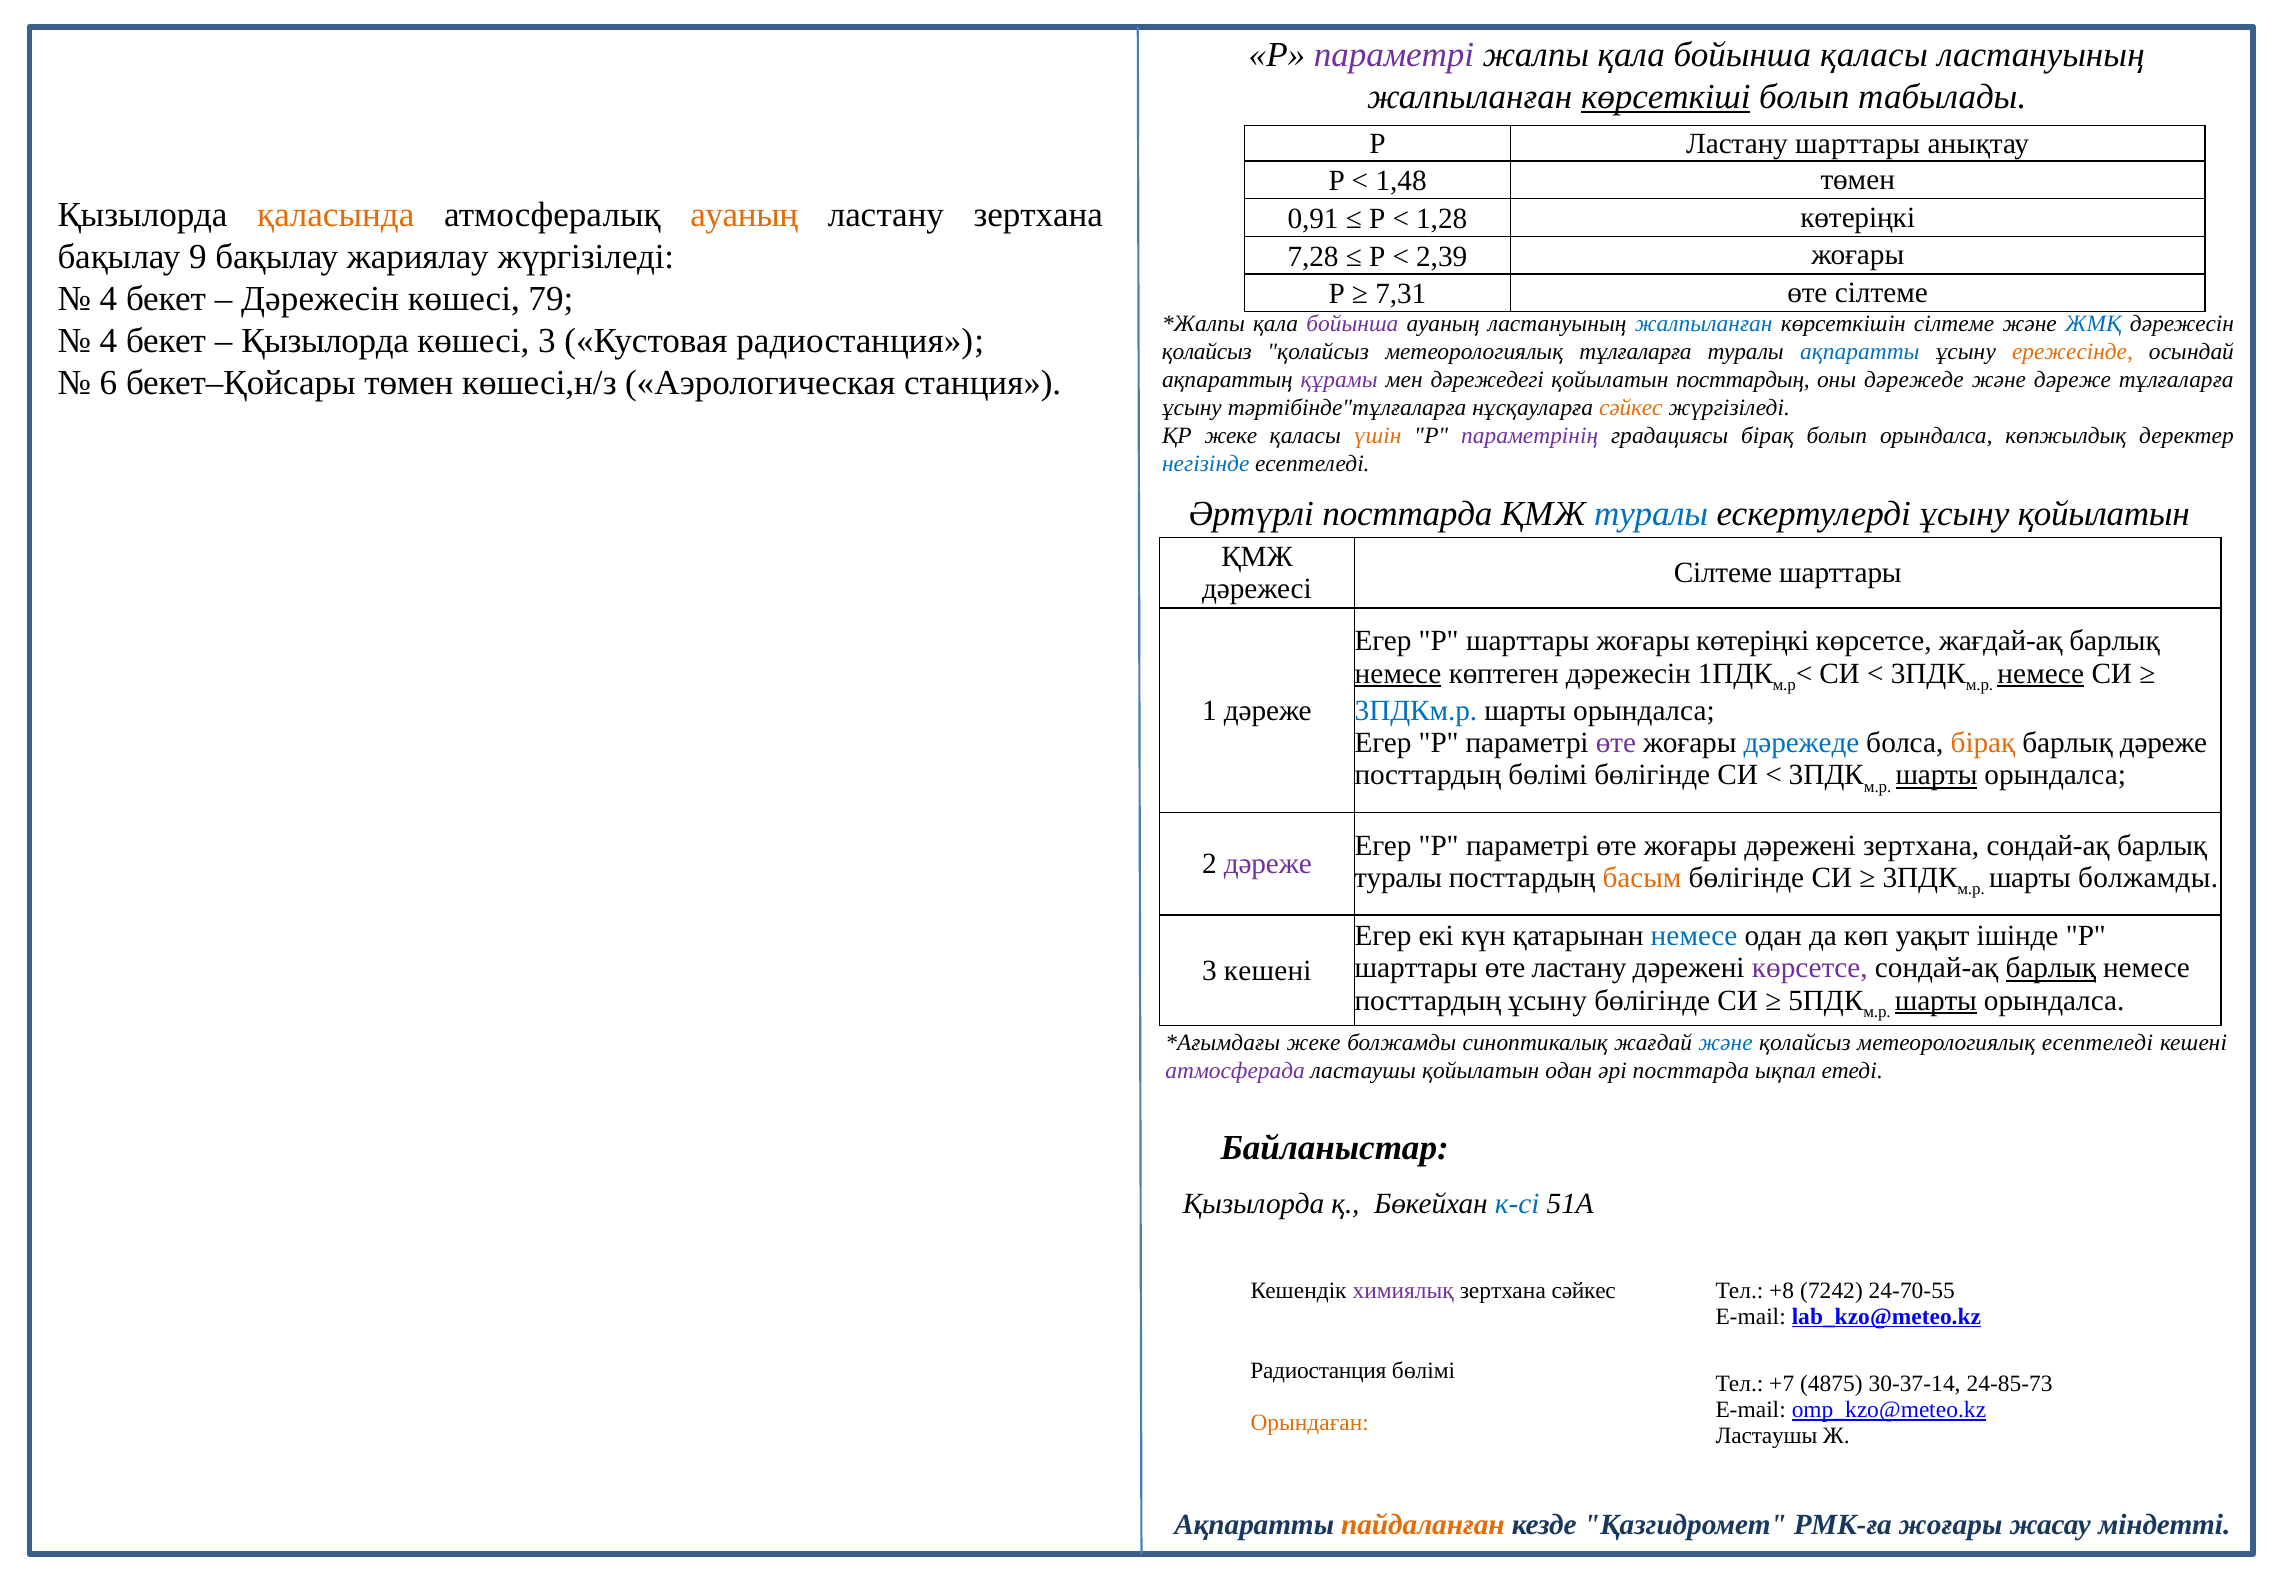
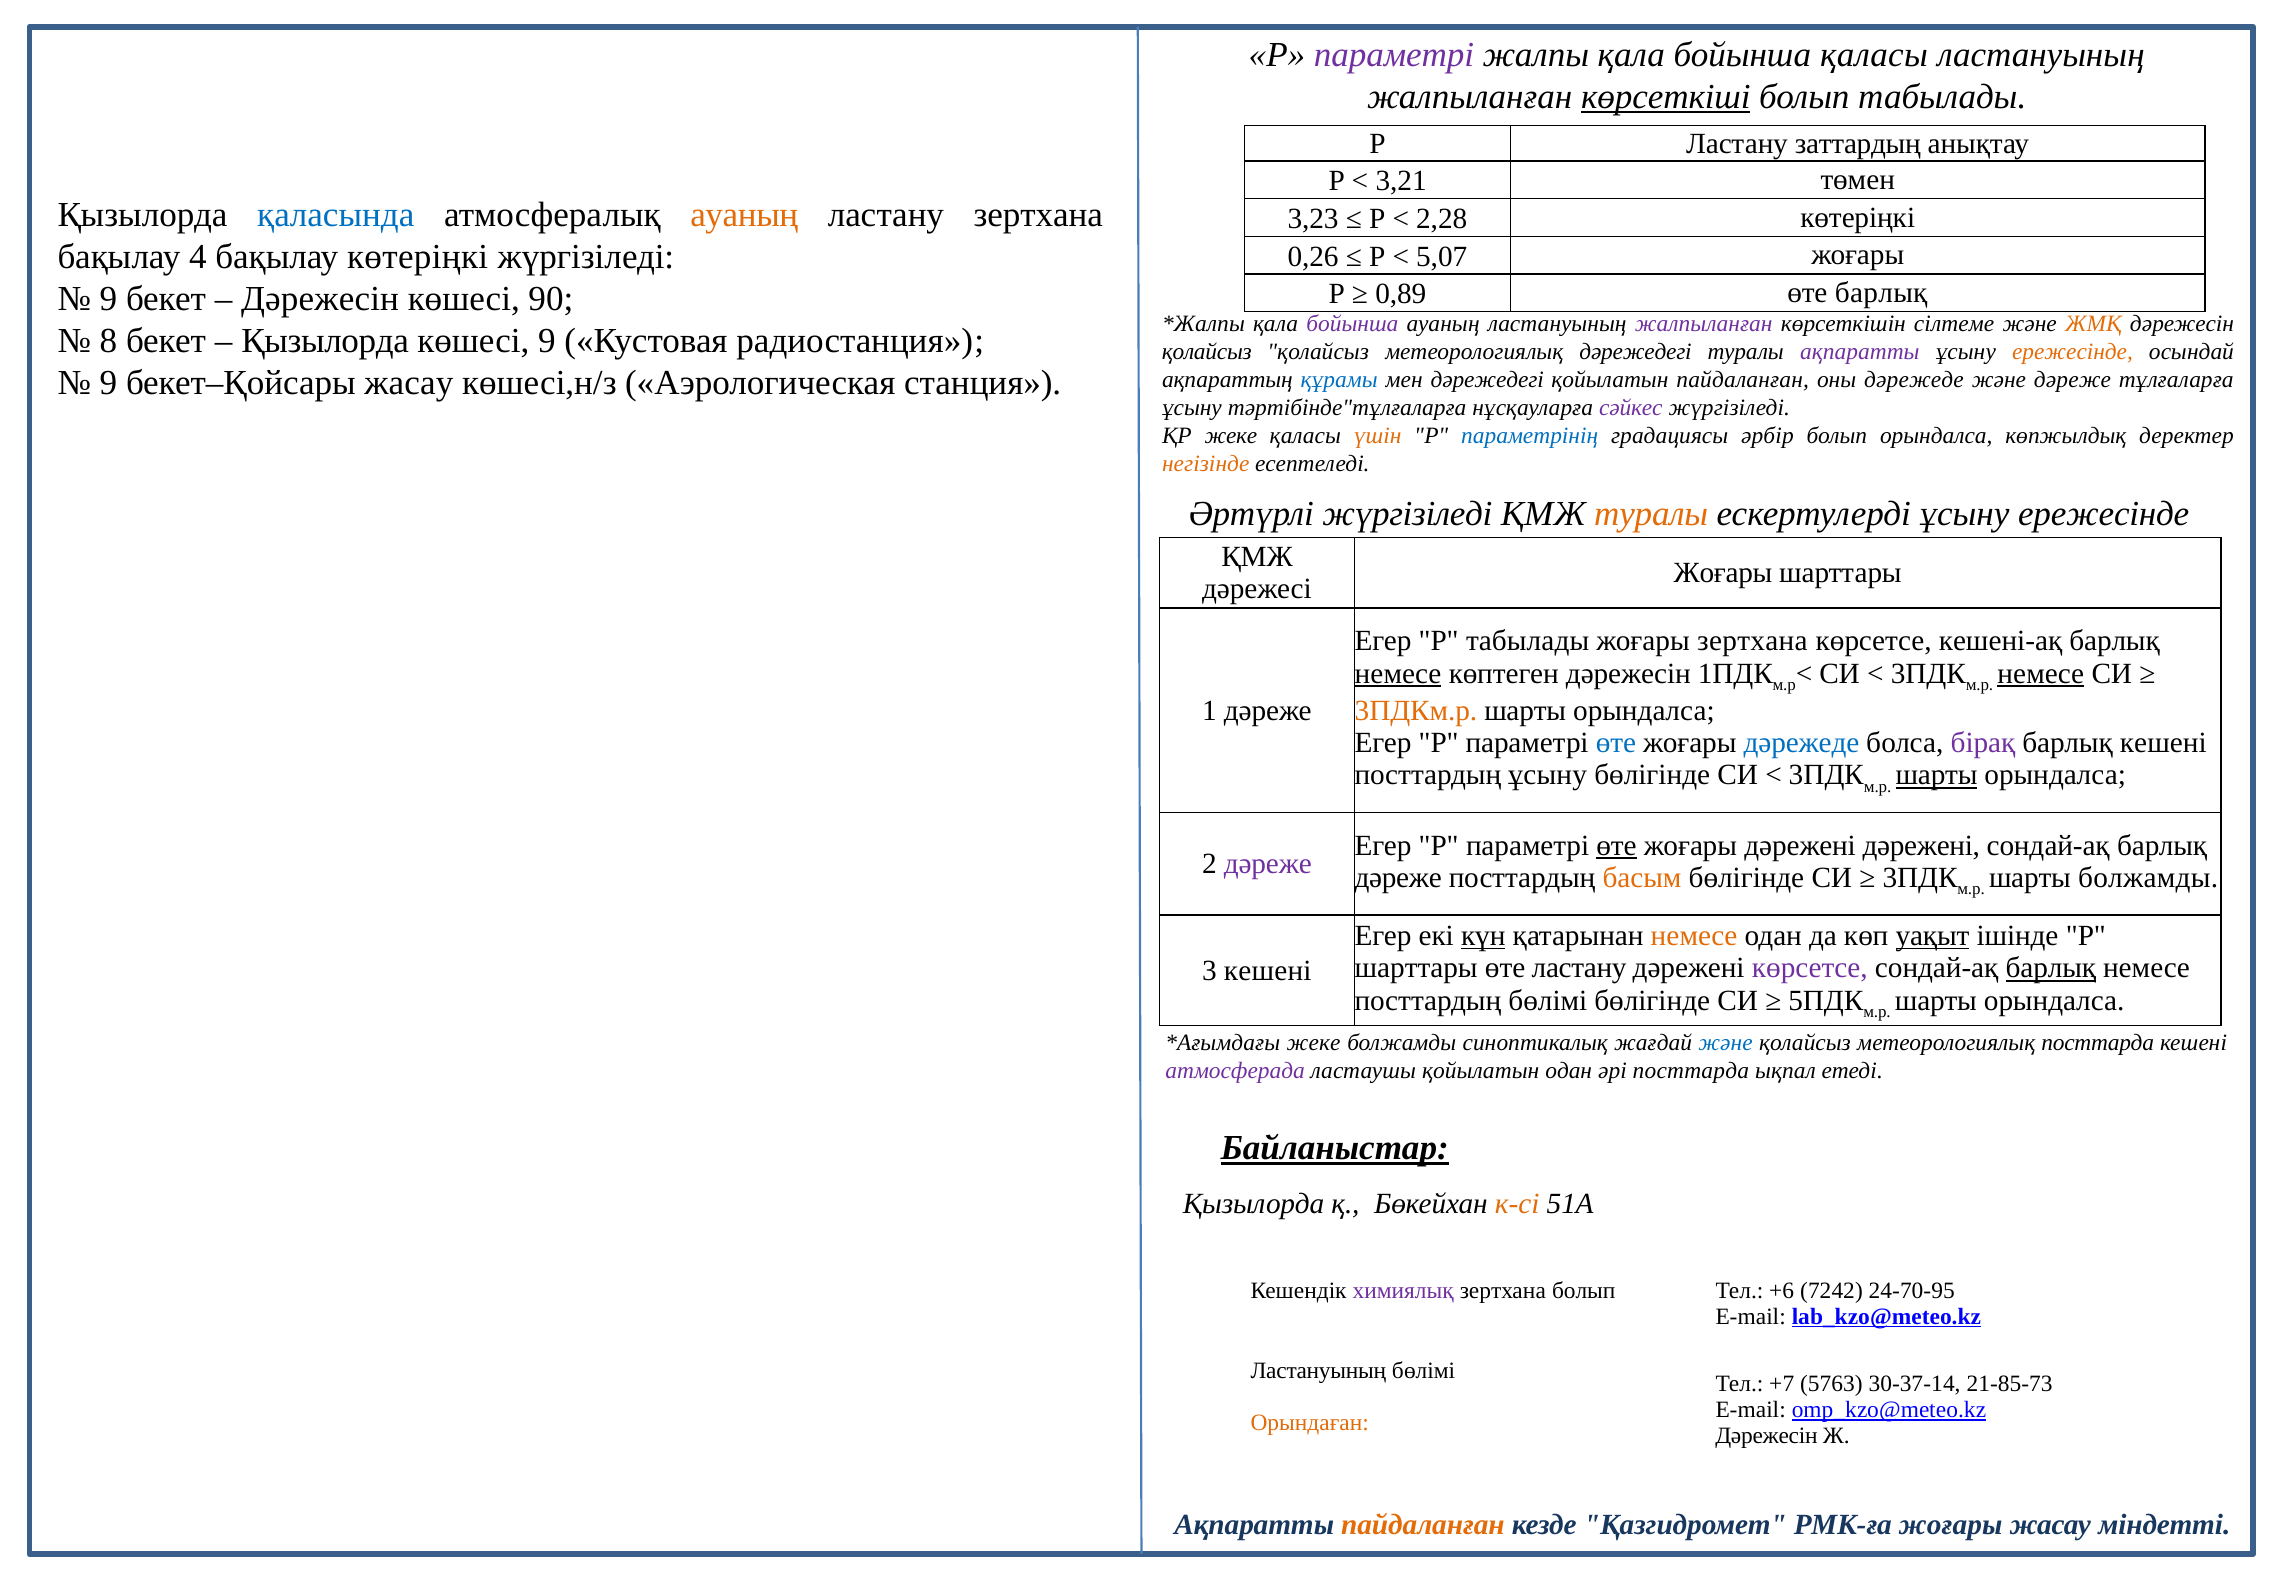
Ластану шарттары: шарттары -> заттардың (1858, 143)
1,48: 1,48 -> 3,21 (1401, 181)
қаласында colour: orange -> blue (336, 214)
0,91: 0,91 -> 3,23 (1313, 219)
1,28: 1,28 -> 2,28 (1442, 219)
9: 9 -> 4 (198, 257)
бақылау жариялау: жариялау -> көтеріңкі (418, 257)
7,28: 7,28 -> 0,26 (1313, 256)
2,39: 2,39 -> 5,07 (1442, 256)
7,31: 7,31 -> 0,89 (1401, 294)
өте сілтеме: сілтеме -> барлық (1881, 293)
4: 4 -> 9 (108, 299)
79: 79 -> 90 (551, 299)
жалпыланған colour: blue -> purple (1704, 324)
ЖМҚ colour: blue -> orange (2093, 324)
4: 4 -> 8 (108, 341)
көшесі 3: 3 -> 9 (547, 341)
метеорологиялық тұлғаларға: тұлғаларға -> дәрежедегі (1636, 352)
ақпаратты colour: blue -> purple (1860, 352)
6: 6 -> 9 (108, 383)
бекет–Қойсары төмен: төмен -> жасау (409, 383)
құрамы colour: purple -> blue (1339, 380)
қойылатын посттардың: посттардың -> пайдаланған (1743, 380)
сәйкес colour: orange -> purple (1631, 408)
параметрінің colour: purple -> blue (1530, 436)
градациясы бірақ: бірақ -> әрбір (1767, 436)
негізінде colour: blue -> orange (1206, 464)
Әртүрлі посттарда: посттарда -> жүргізіледі (1407, 514)
туралы colour: blue -> orange (1651, 514)
ескертулерді ұсыну қойылатын: қойылатын -> ережесінде (2104, 514)
Сілтеме: Сілтеме -> Жоғары (1723, 573)
Егер Р шарттары: шарттары -> табылады (1528, 641)
жоғары көтеріңкі: көтеріңкі -> зертхана (1752, 641)
жағдай-ақ: жағдай-ақ -> кешені-ақ (2001, 641)
3ПДКм.р colour: blue -> orange (1416, 710)
өте colour: purple -> blue (1616, 743)
бірақ colour: orange -> purple (1983, 743)
барлық дәреже: дәреже -> кешені (2163, 743)
посттардың бөлімі: бөлімі -> ұсыну (1548, 775)
өте underline: none -> present (1616, 845)
дәрежені зертхана: зертхана -> дәрежені (1921, 845)
туралы: туралы -> дәреже (1398, 878)
күн underline: none -> present (1483, 936)
немесе colour: blue -> orange (1694, 936)
уақыт underline: none -> present (1933, 936)
посттардың ұсыну: ұсыну -> бөлімі (1548, 1000)
шарты underline: present -> none (1936, 1000)
метеорологиялық есептеледі: есептеледі -> посттарда (2098, 1042)
Байланыстар underline: none -> present (1335, 1148)
к-сі colour: blue -> orange (1517, 1204)
зертхана сәйкес: сәйкес -> болып (1584, 1290)
+8: +8 -> +6 (1782, 1290)
24-70-55: 24-70-55 -> 24-70-95 (1912, 1290)
Радиостанция: Радиостанция -> Ластануының (1318, 1370)
4875: 4875 -> 5763 (1831, 1383)
24-85-73: 24-85-73 -> 21-85-73 (2010, 1383)
Ластаушы: Ластаушы -> Дәрежесін (1766, 1435)
